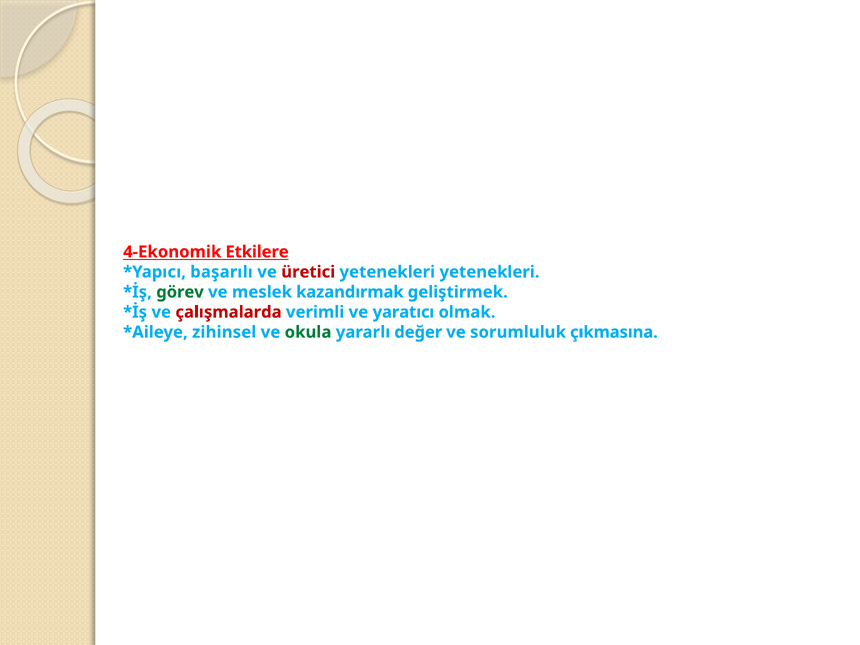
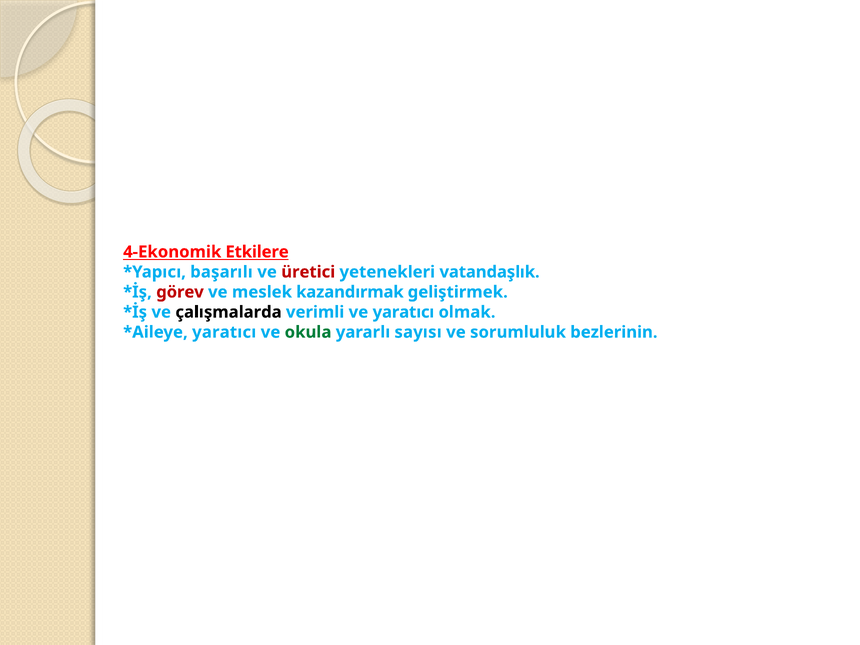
yetenekleri yetenekleri: yetenekleri -> vatandaşlık (490, 272)
görev colour: green -> red (180, 292)
çalışmalarda colour: red -> black (229, 312)
zihinsel: zihinsel -> yaratıcı (224, 332)
değer: değer -> sayısı (418, 332)
çıkmasına: çıkmasına -> bezlerinin (614, 332)
